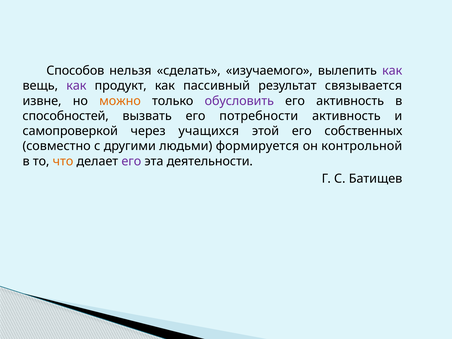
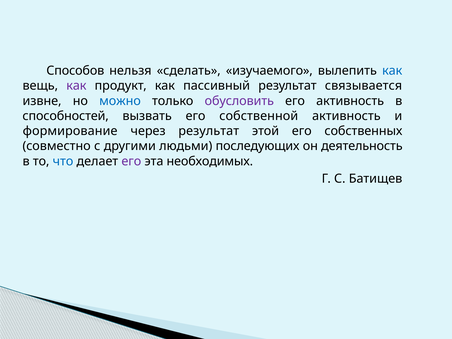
как colour: purple -> blue (392, 71)
можно colour: orange -> blue (120, 101)
потребности: потребности -> собственной (259, 116)
самопроверкой: самопроверкой -> формирование (70, 131)
через учащихся: учащихся -> результат (209, 131)
формируется: формируется -> последующих (258, 146)
контрольной: контрольной -> деятельность (362, 146)
что colour: orange -> blue (63, 161)
деятельности: деятельности -> необходимых (210, 161)
